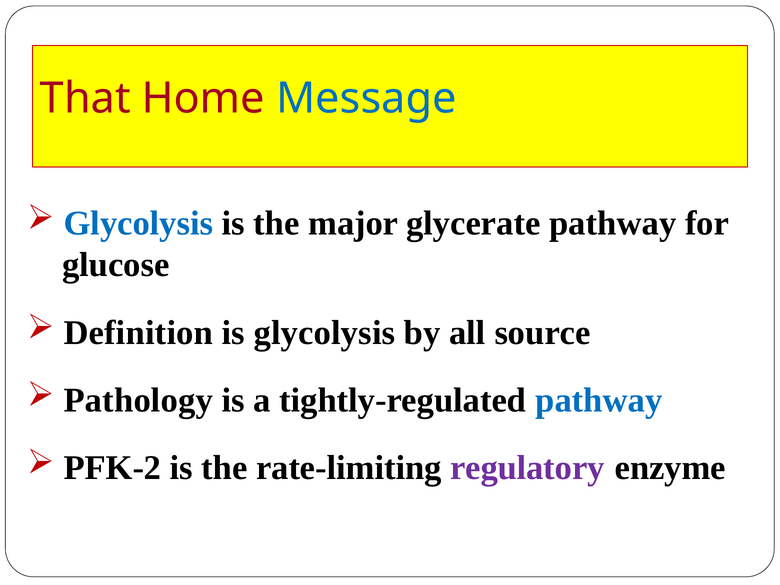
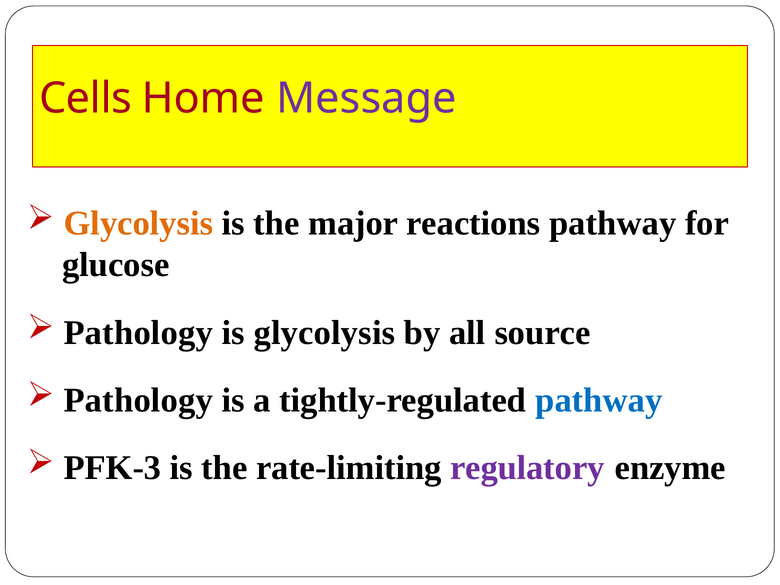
That: That -> Cells (86, 98)
Message colour: blue -> purple (366, 98)
Glycolysis colour: blue -> orange (138, 223)
glycerate: glycerate -> reactions (473, 223)
Definition: Definition -> Pathology (138, 333)
PFK-2: PFK-2 -> PFK-3 (112, 468)
